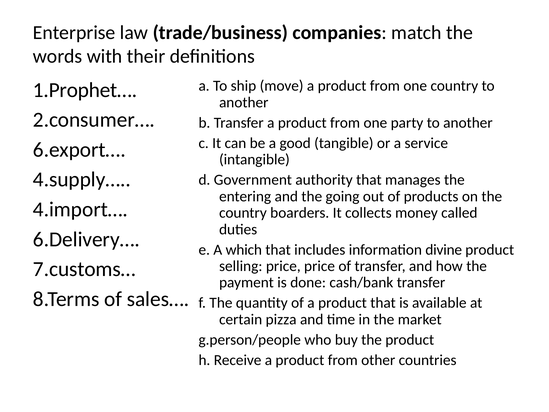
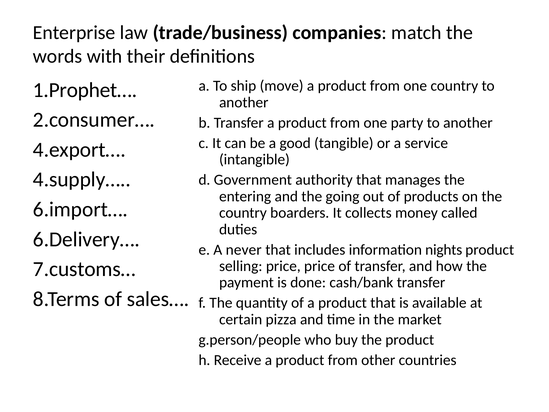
6.export…: 6.export… -> 4.export… (79, 150)
4.import…: 4.import… -> 6.import… (80, 209)
which: which -> never (244, 249)
divine: divine -> nights (444, 249)
